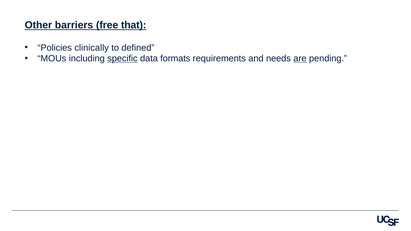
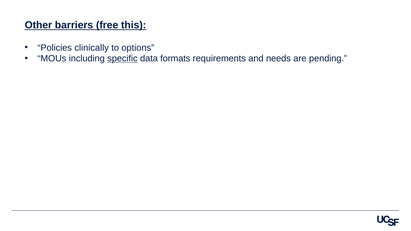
that: that -> this (134, 25)
defined: defined -> options (138, 48)
are underline: present -> none (300, 59)
